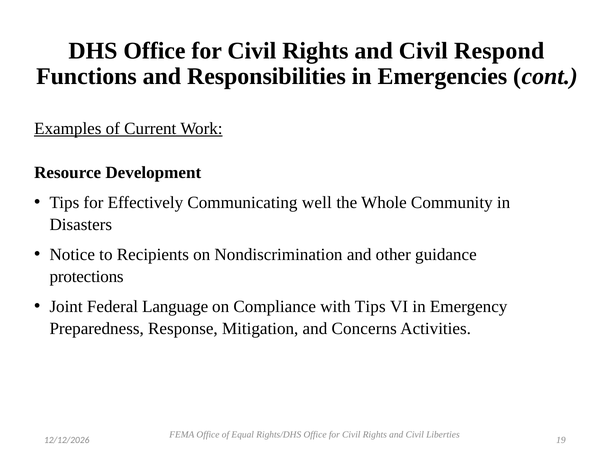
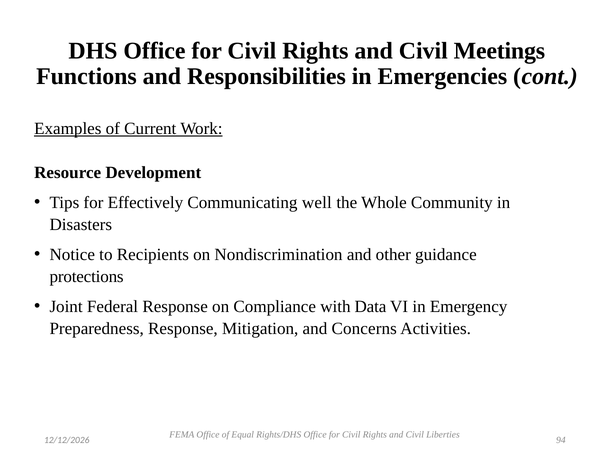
Respond: Respond -> Meetings (499, 51)
Federal Language: Language -> Response (175, 306)
with Tips: Tips -> Data (370, 306)
19: 19 -> 94 (561, 440)
